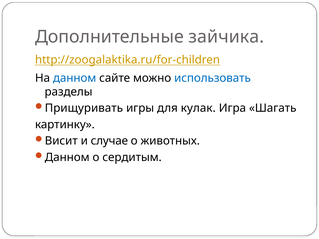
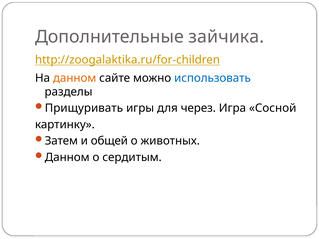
данном colour: blue -> orange (75, 78)
кулак: кулак -> через (198, 108)
Шагать: Шагать -> Сосной (273, 108)
Висит: Висит -> Затем (61, 141)
случае: случае -> общей (109, 141)
